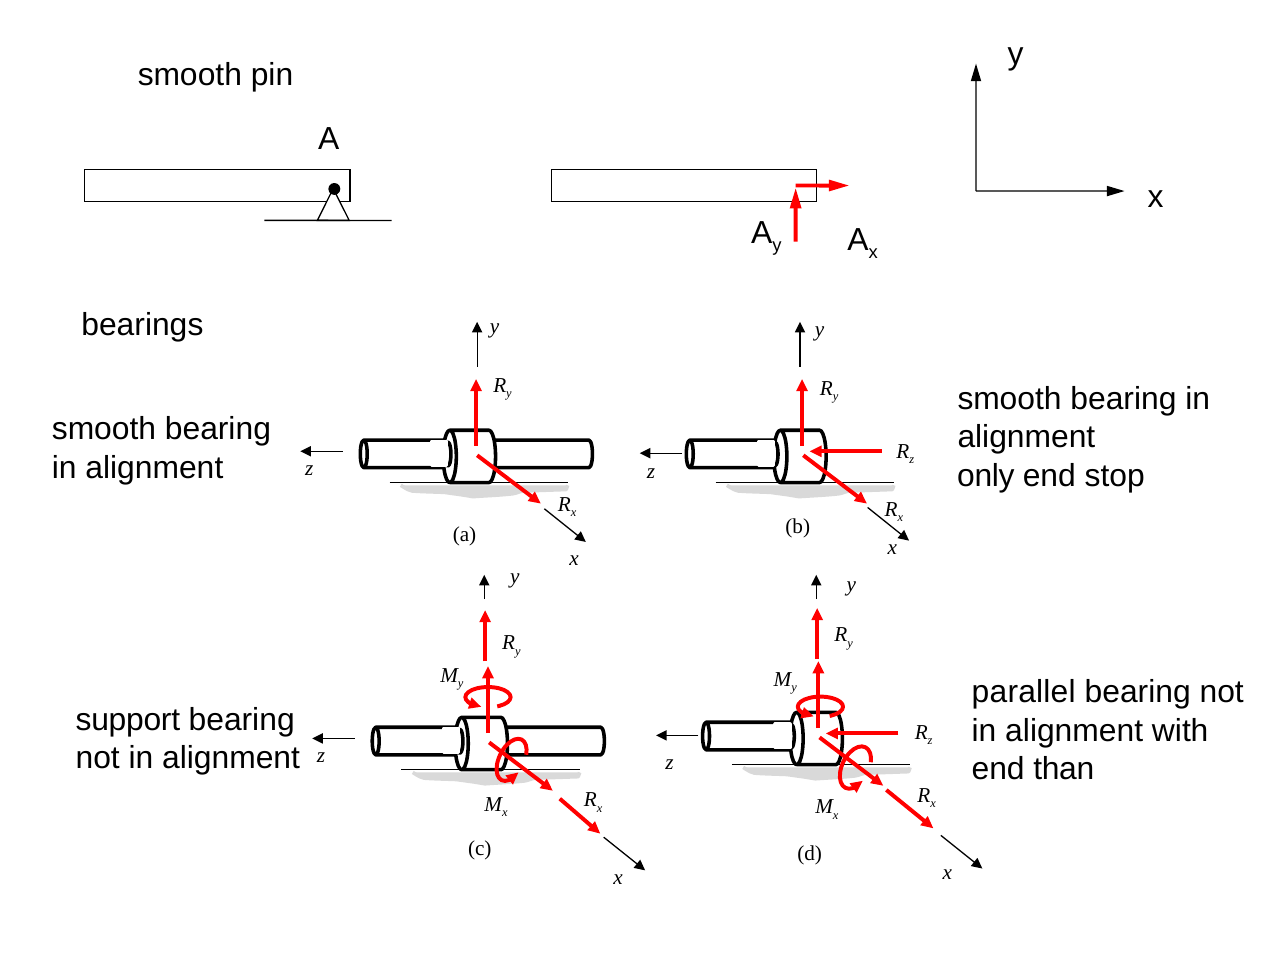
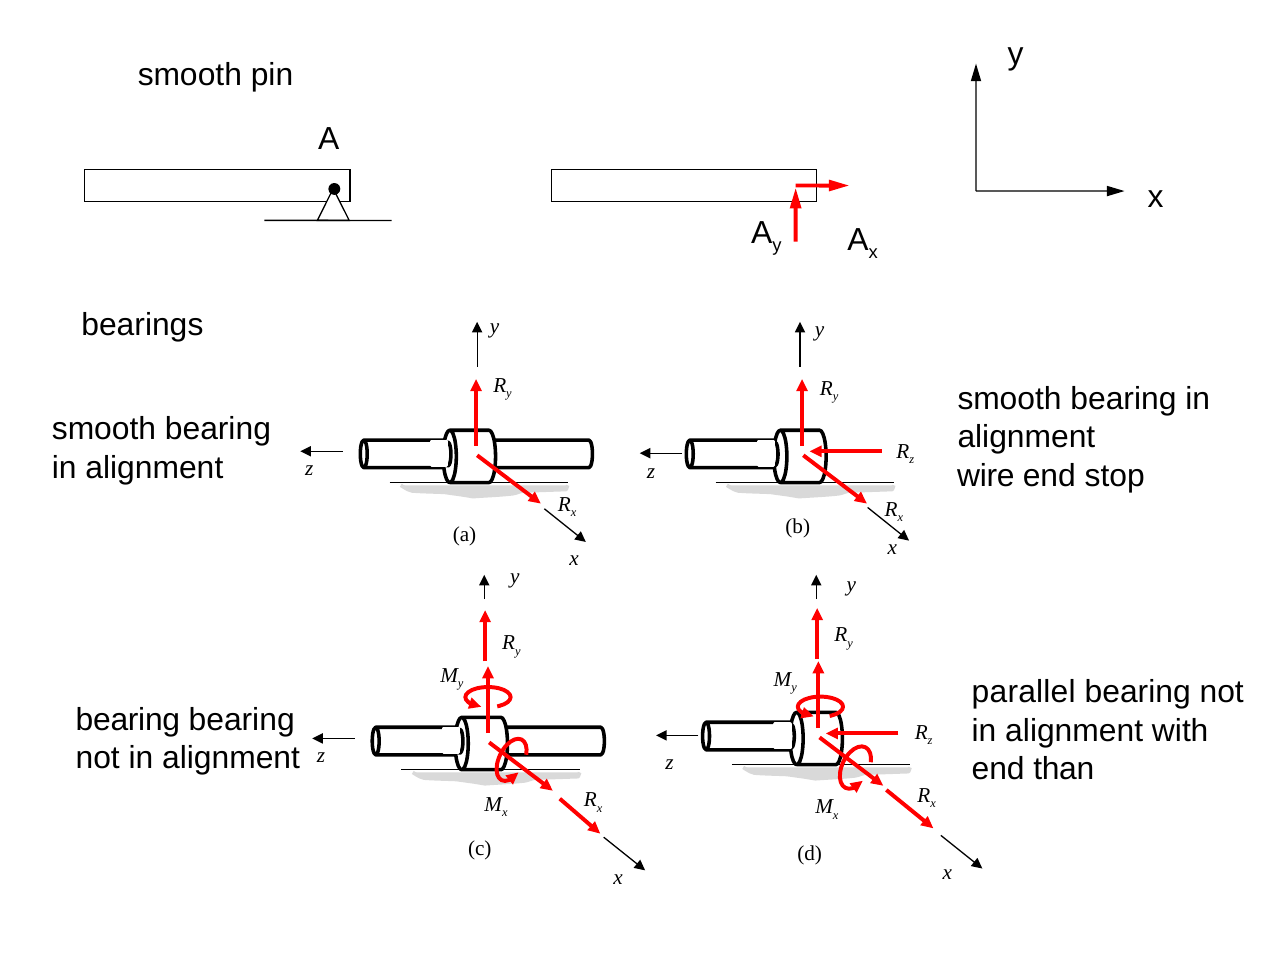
only: only -> wire (986, 475)
support: support -> bearing (128, 719)
